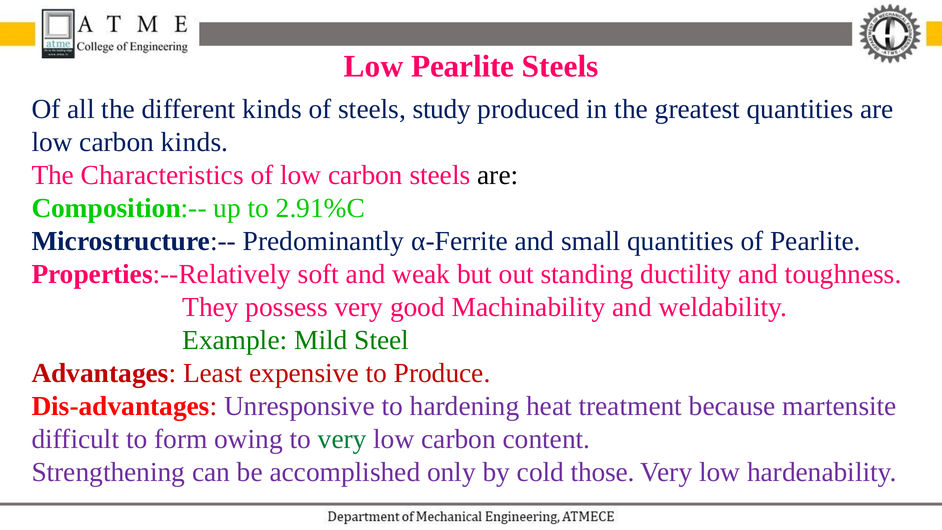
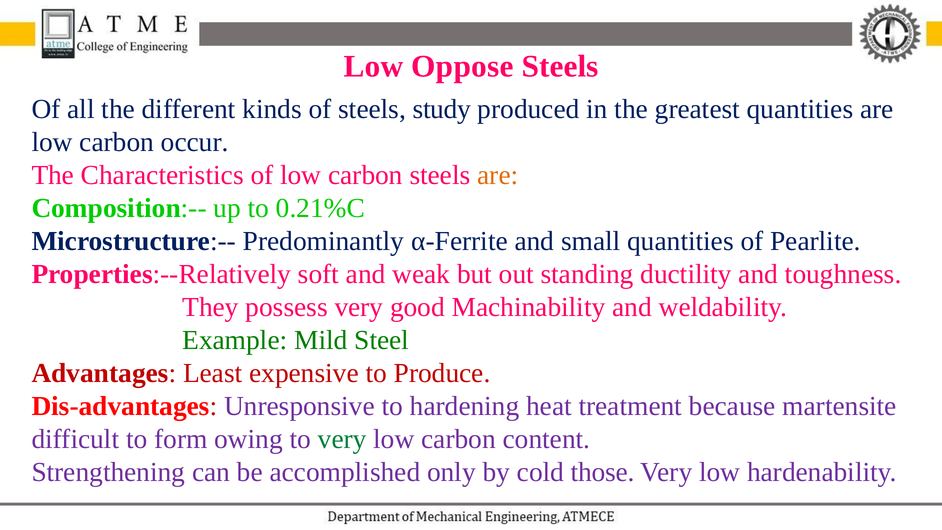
Low Pearlite: Pearlite -> Oppose (462, 66)
carbon kinds: kinds -> occur (195, 142)
are colour: black -> orange (498, 175)
2.91%C: 2.91%C -> 0.21%C (320, 208)
